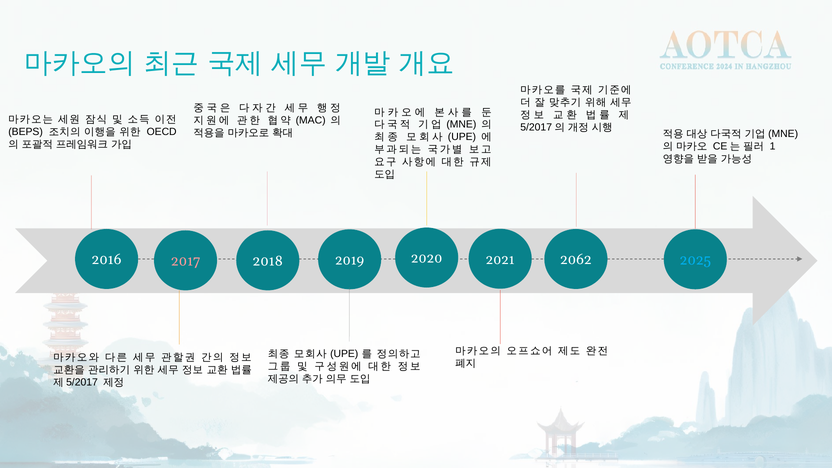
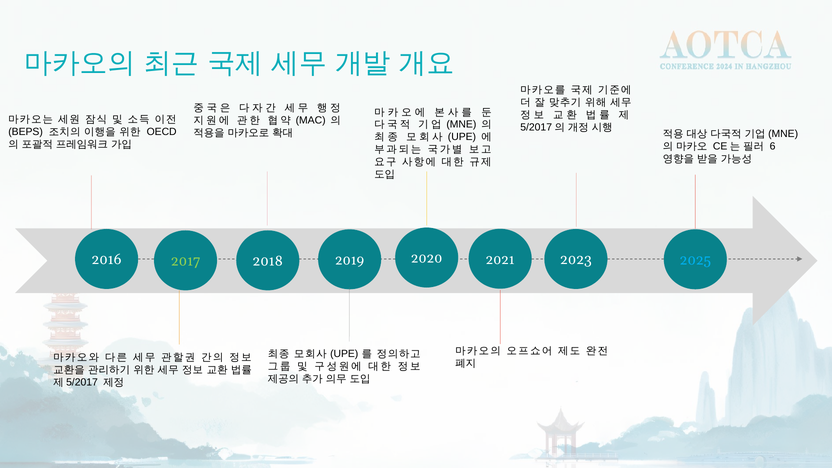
1: 1 -> 6 (773, 146)
2017 colour: pink -> light green (186, 261)
2062: 2062 -> 2023 (576, 260)
